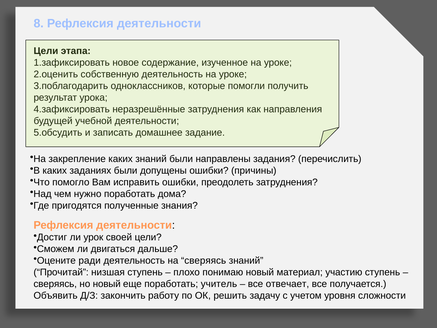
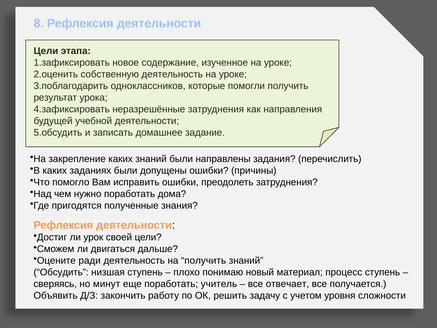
на сверяясь: сверяясь -> получить (204, 261)
Прочитай: Прочитай -> Обсудить (61, 272)
участию: участию -> процесс (344, 272)
но новый: новый -> минут (107, 284)
